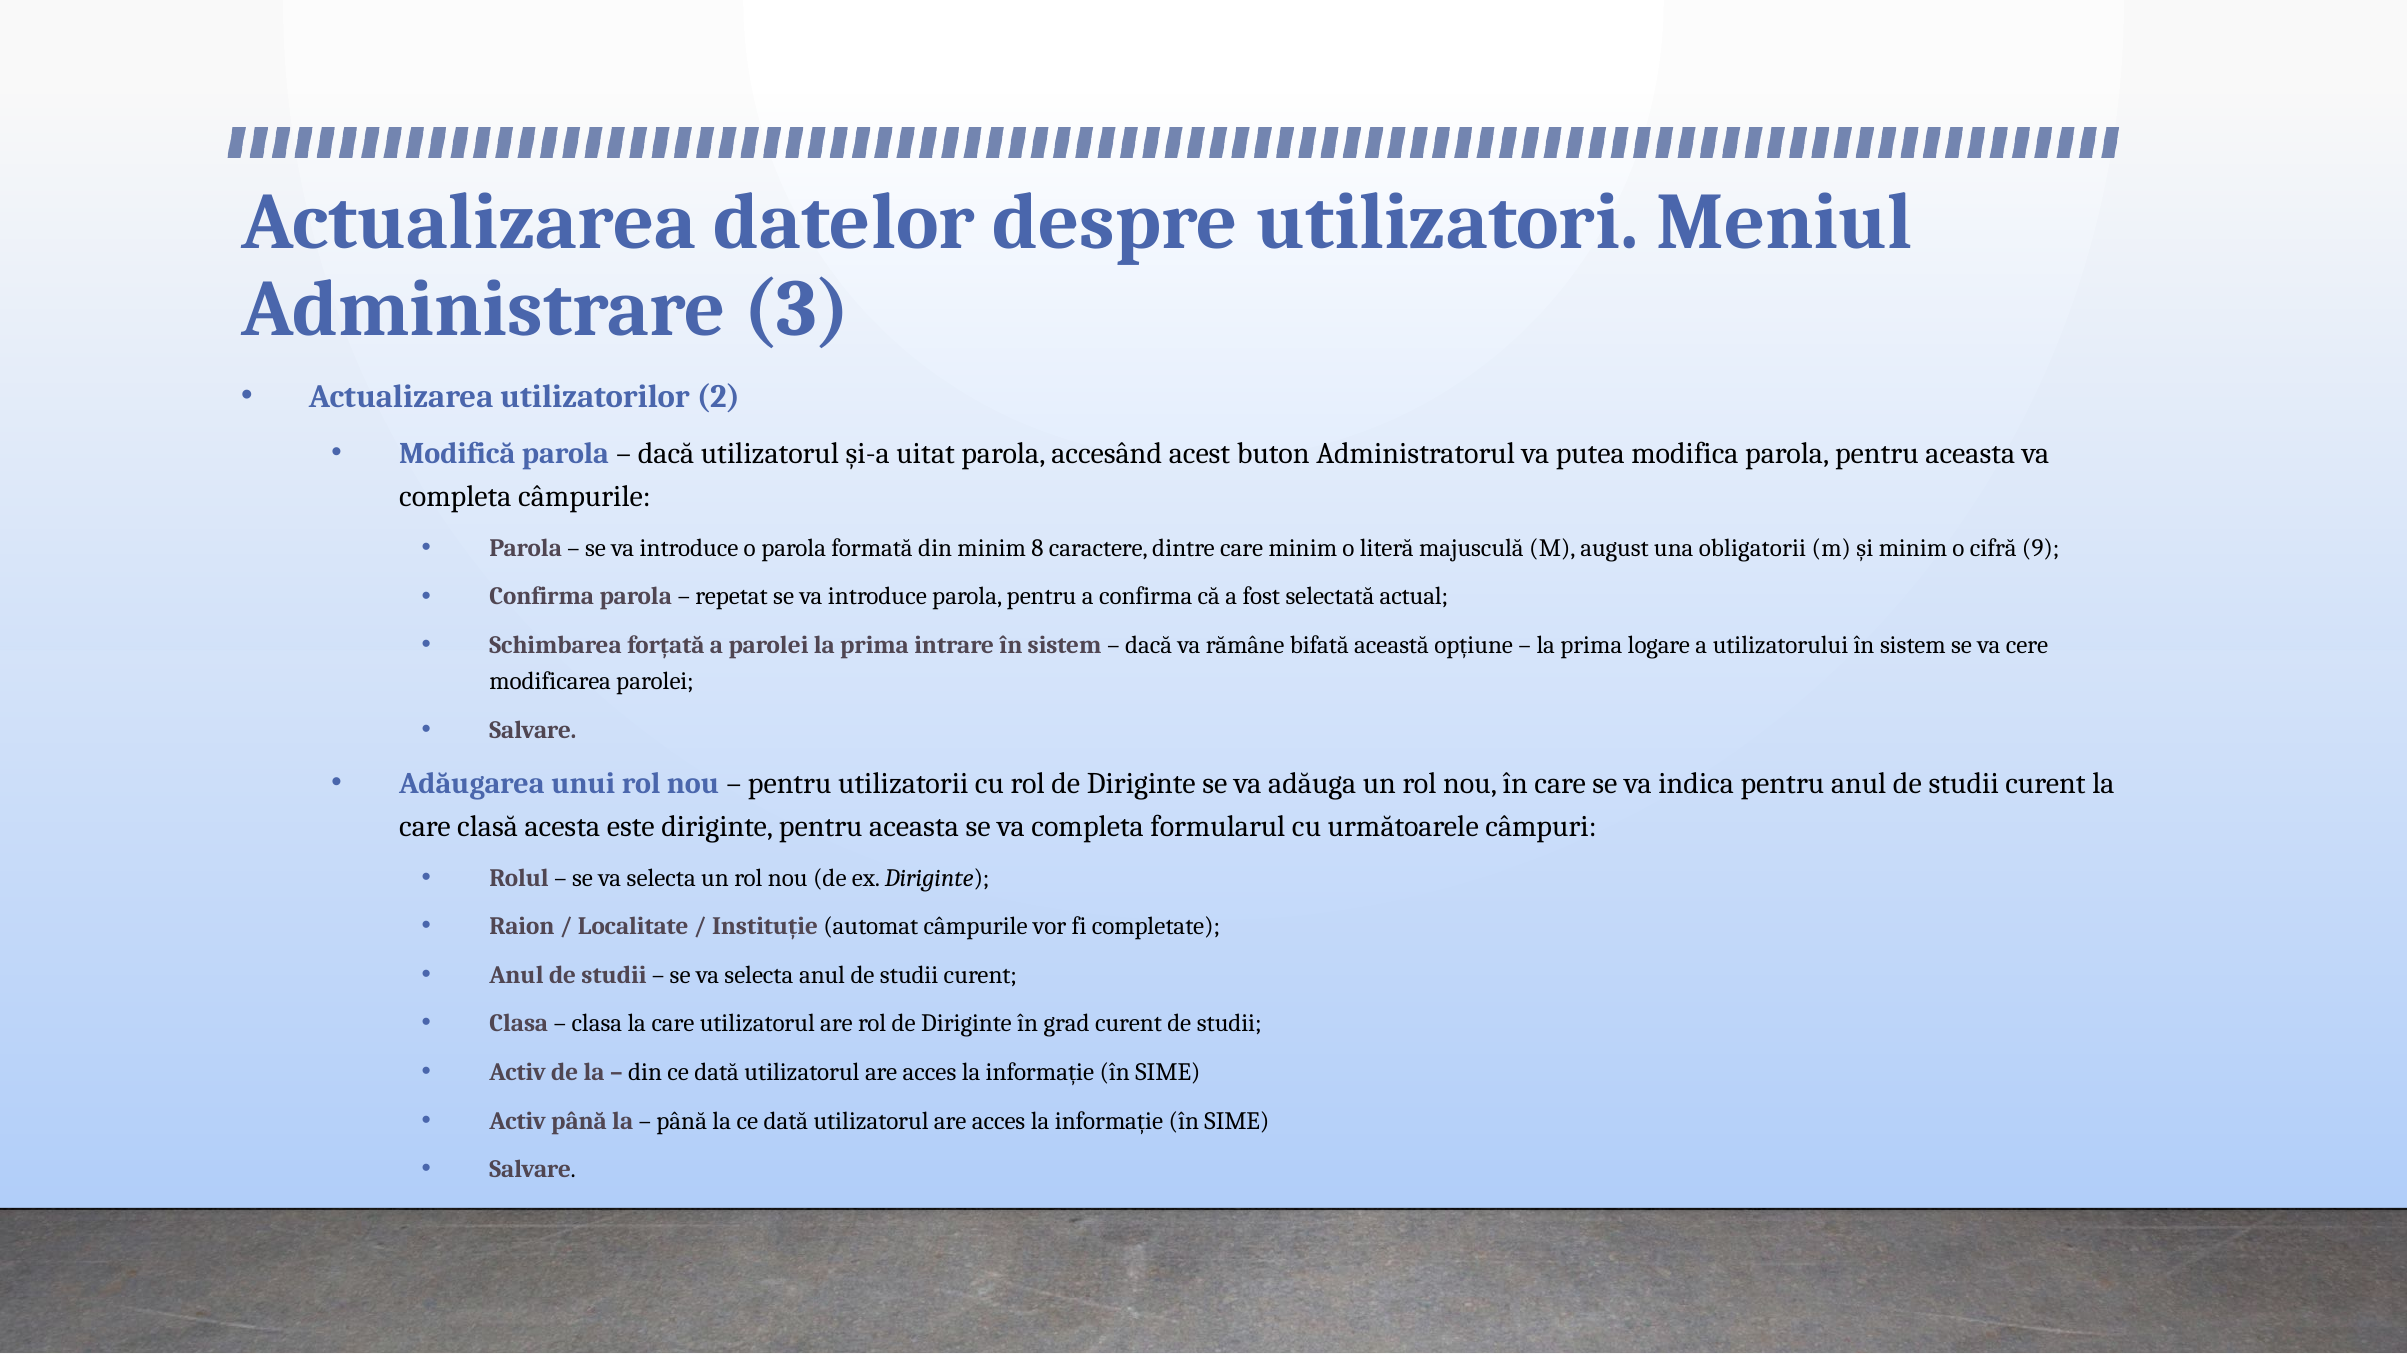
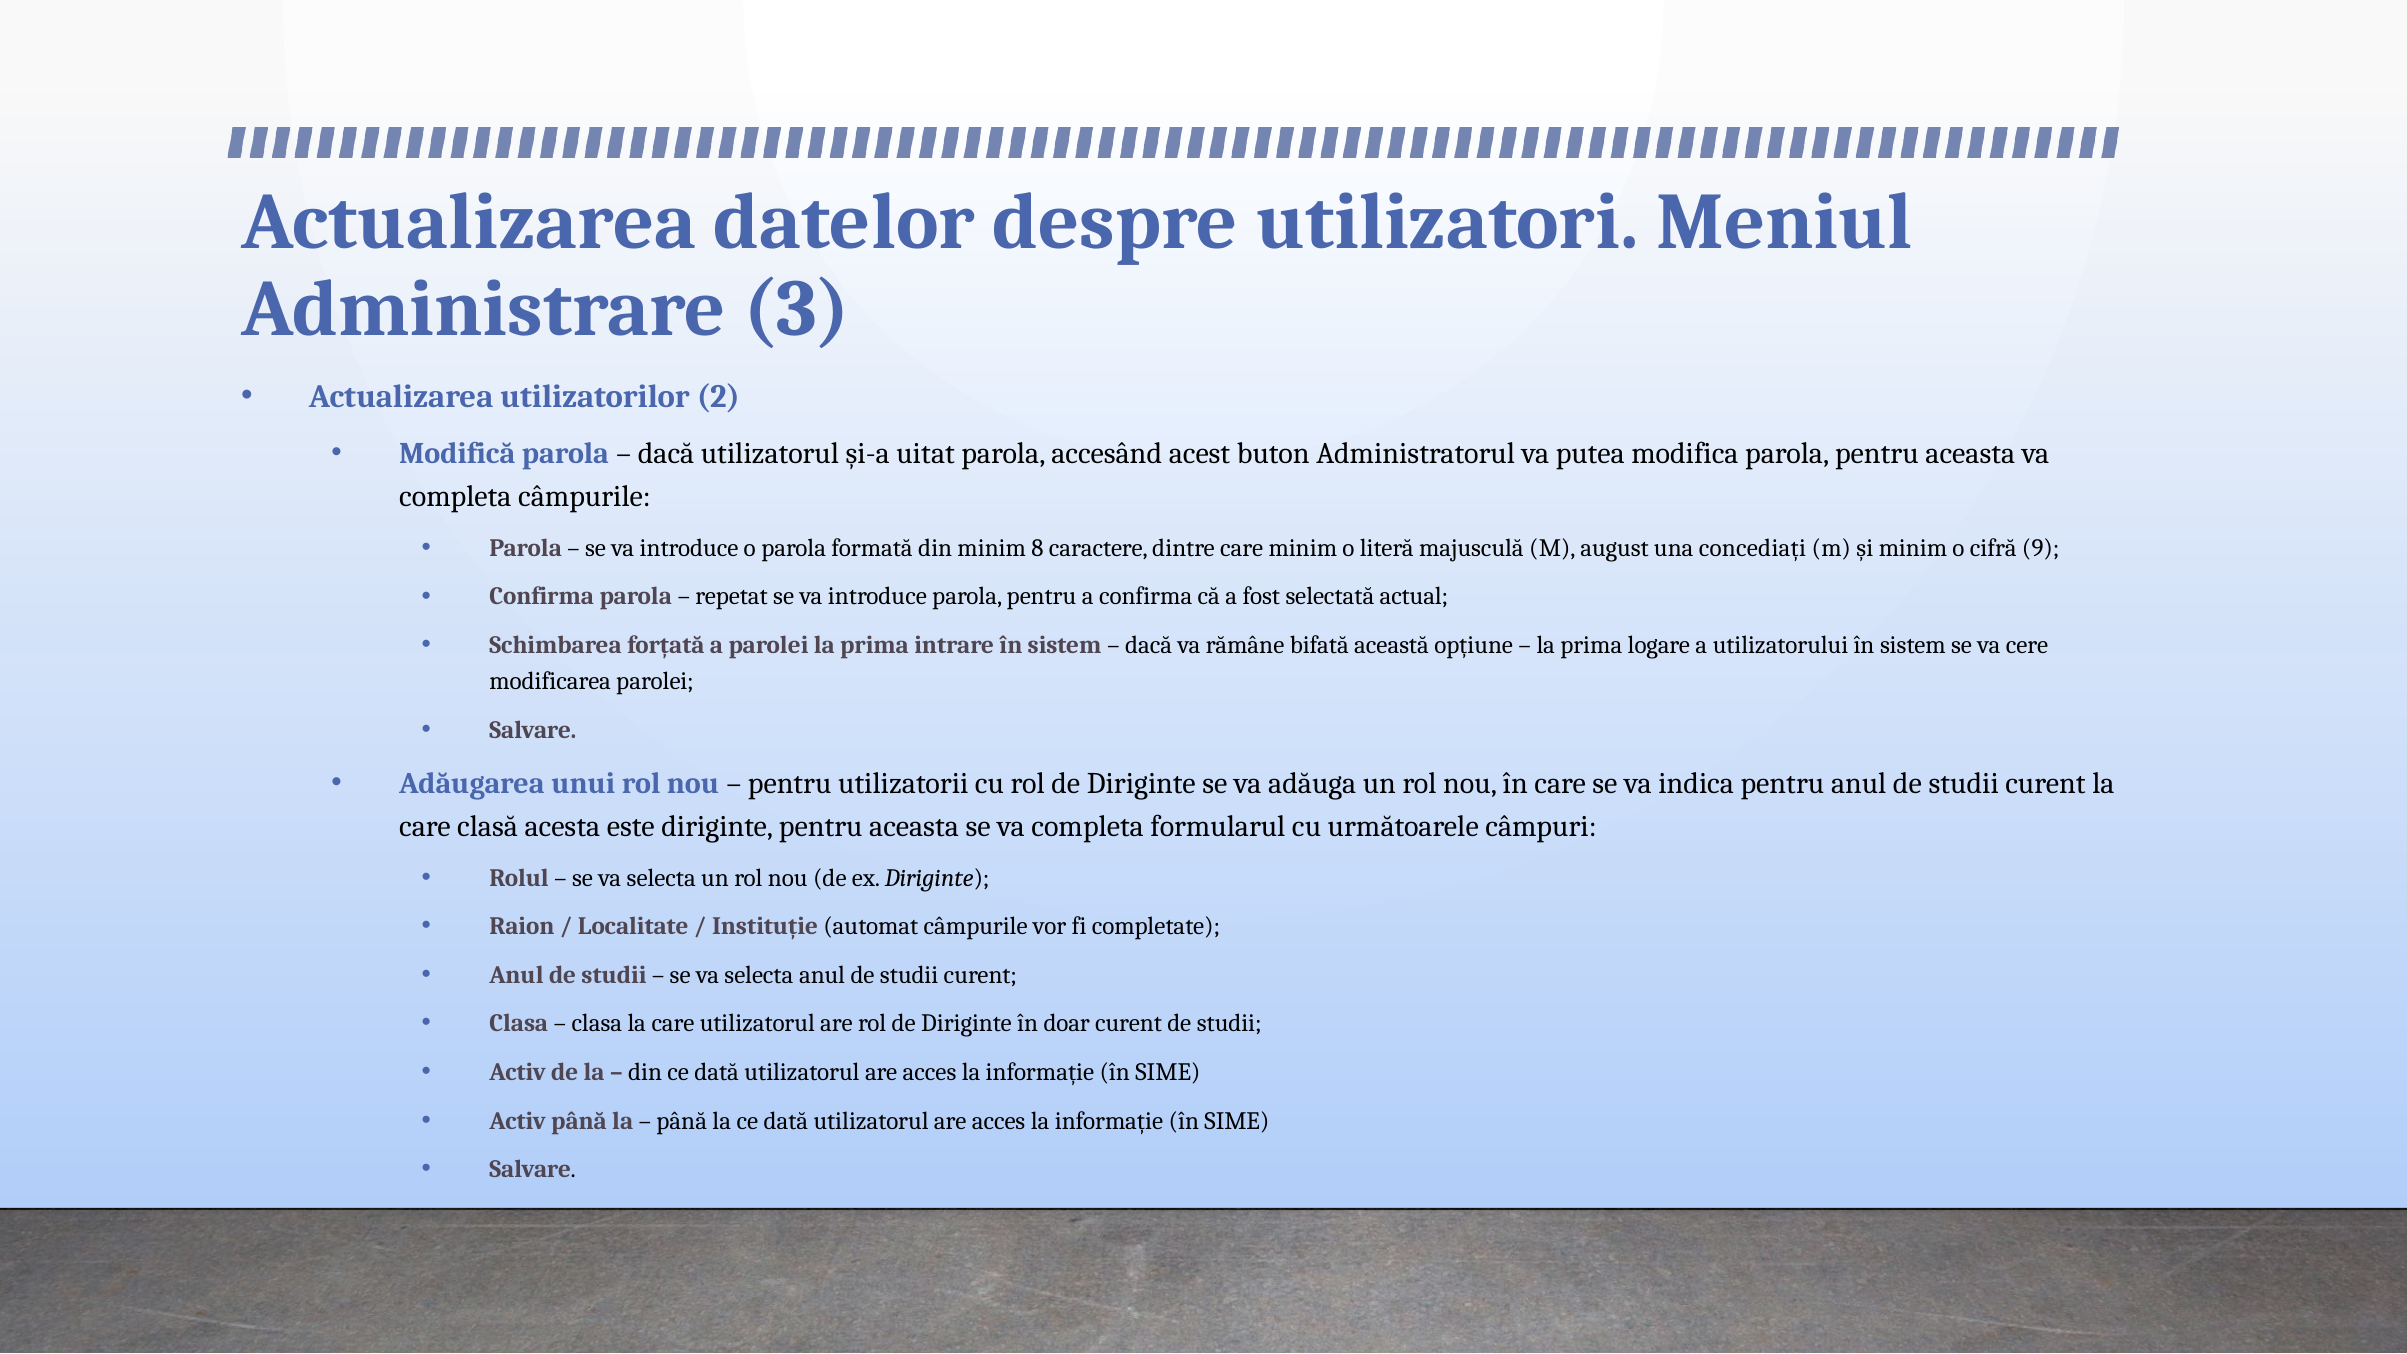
obligatorii: obligatorii -> concediați (1752, 548)
grad: grad -> doar (1067, 1024)
